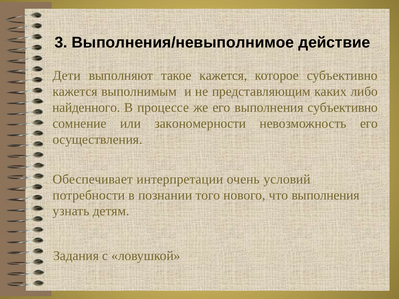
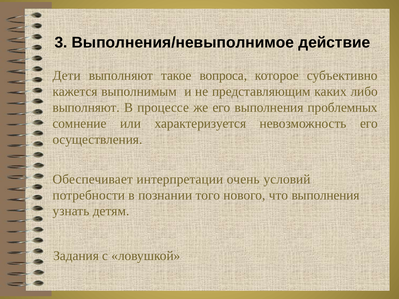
такое кажется: кажется -> вопроса (223, 76)
найденного: найденного -> выполняют (86, 108)
выполнения субъективно: субъективно -> проблемных (343, 108)
закономерности: закономерности -> характеризуется (200, 124)
